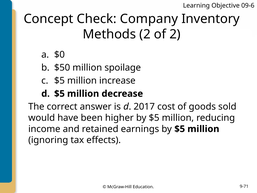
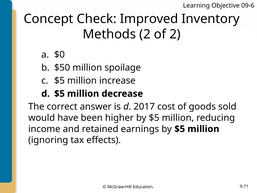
Company: Company -> Improved (149, 19)
